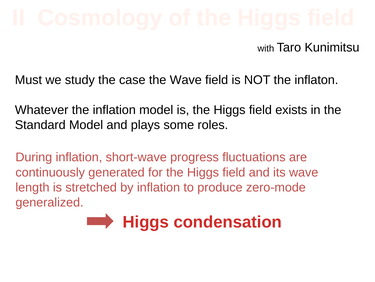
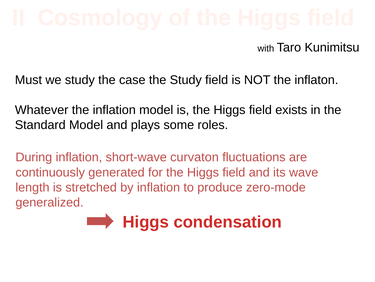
the Wave: Wave -> Study (186, 80)
progress: progress -> curvaton (194, 157)
